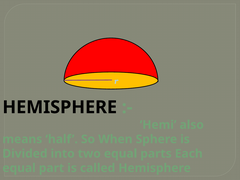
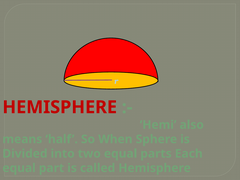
HEMISPHERE colour: black -> red (60, 107)
